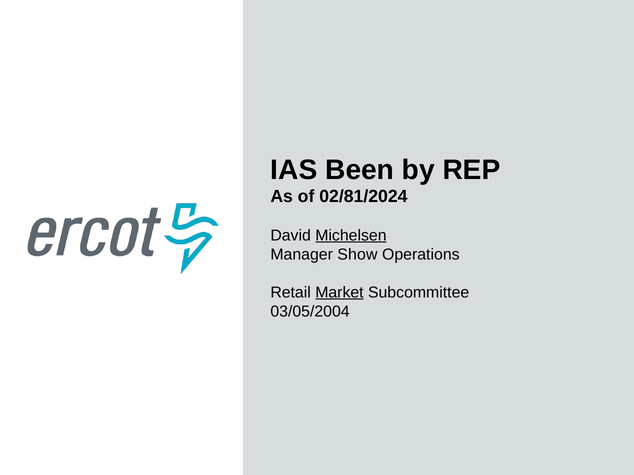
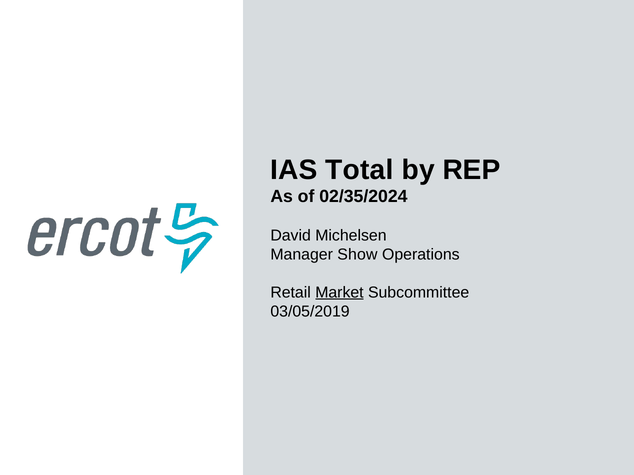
Been: Been -> Total (359, 170)
02/81/2024: 02/81/2024 -> 02/35/2024 (363, 197)
Michelsen underline: present -> none (351, 236)
03/05/2004: 03/05/2004 -> 03/05/2019 (310, 312)
